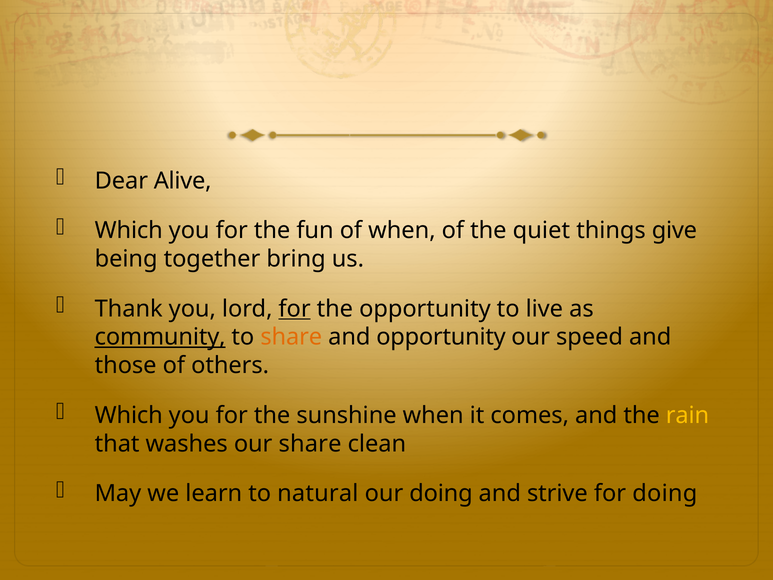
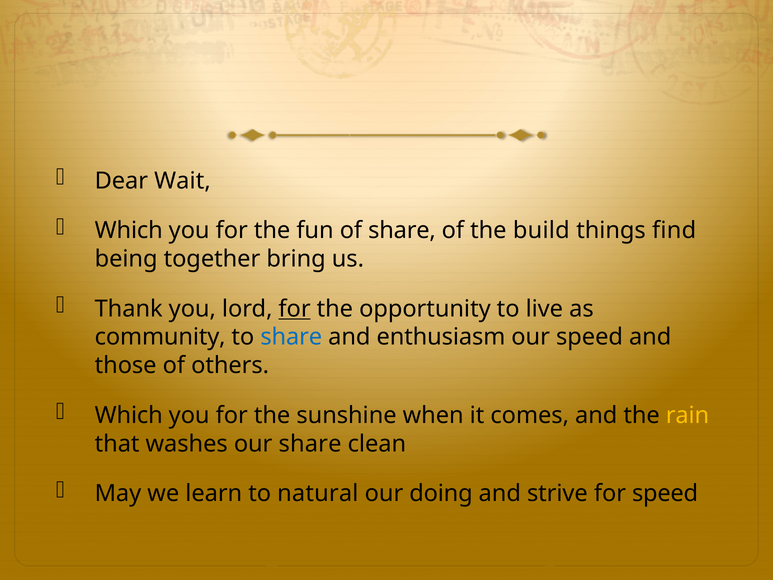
Alive: Alive -> Wait (182, 181)
of when: when -> share (402, 231)
quiet: quiet -> build (541, 231)
give: give -> find (674, 231)
community underline: present -> none (160, 337)
share colour: orange -> blue (291, 337)
and opportunity: opportunity -> enthusiasm (441, 337)
for doing: doing -> speed (665, 493)
